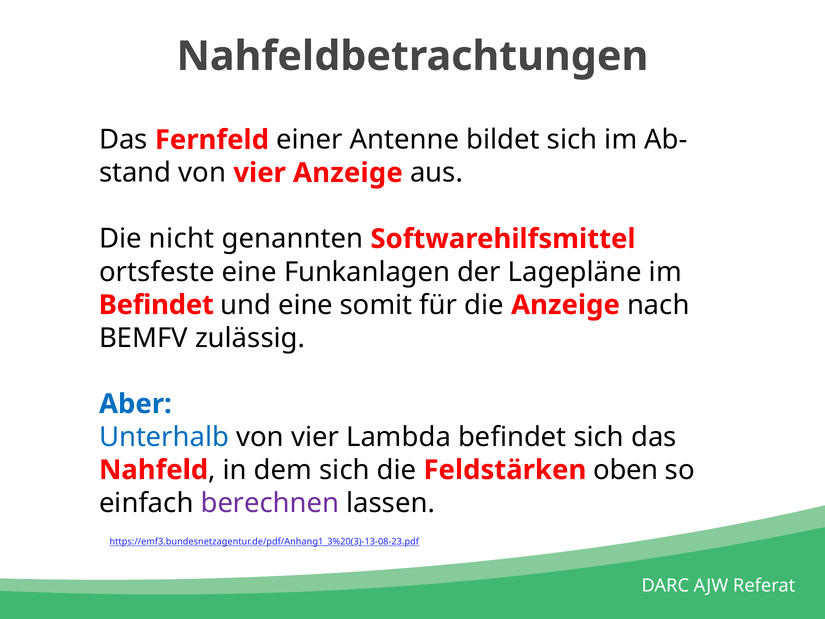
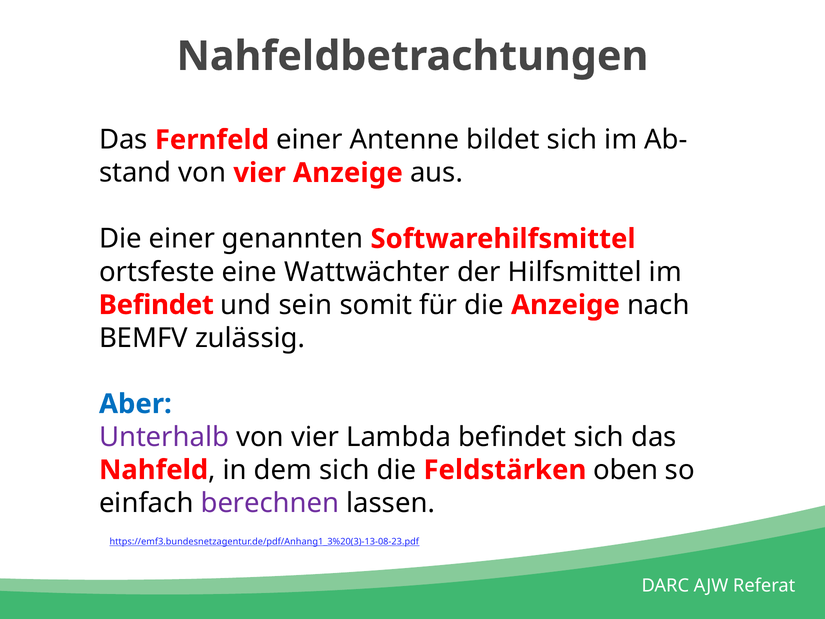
Die nicht: nicht -> einer (182, 239)
Funkanlagen: Funkanlagen -> Wattwächter (367, 272)
Lagepläne: Lagepläne -> Hilfsmittel (575, 272)
und eine: eine -> sein (305, 305)
Unterhalb colour: blue -> purple (164, 437)
